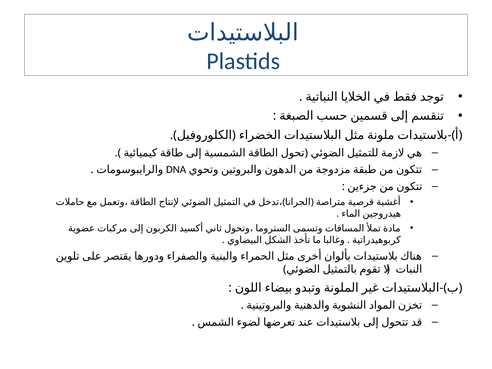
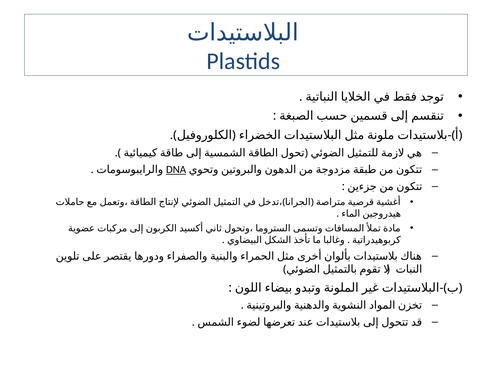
DNA underline: none -> present (176, 170)
